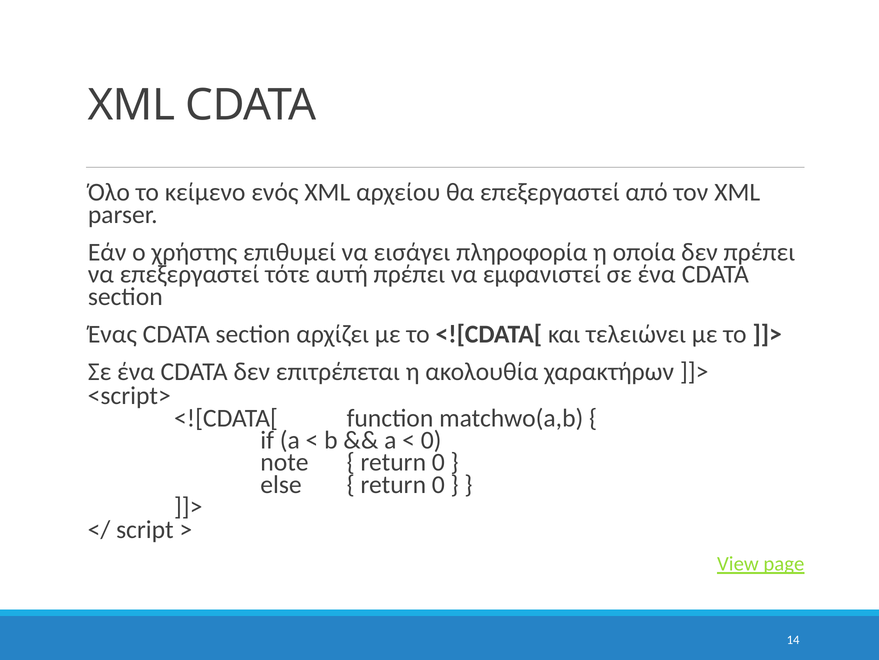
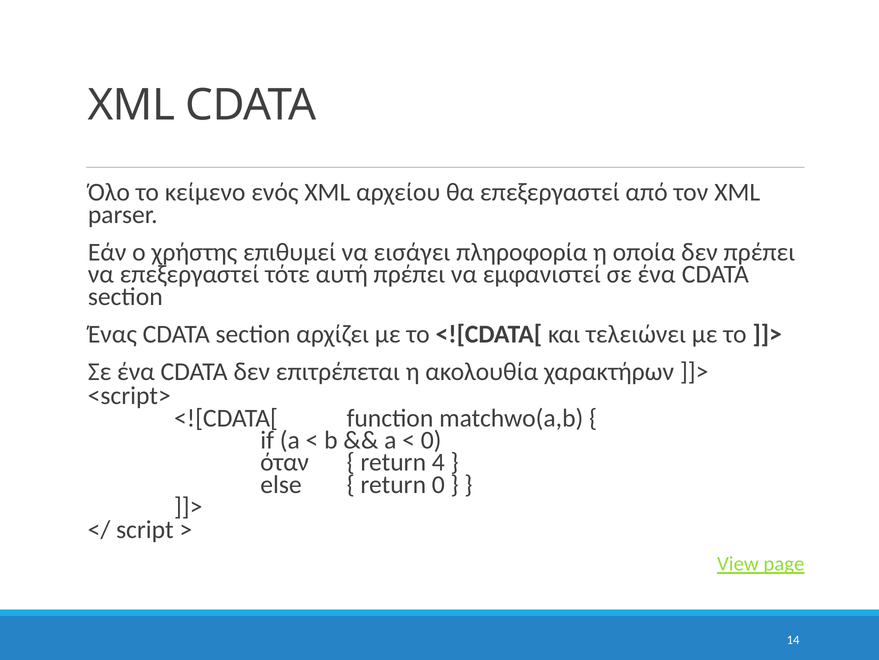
note: note -> όταν (285, 462)
0: 0 -> 4 (438, 462)
